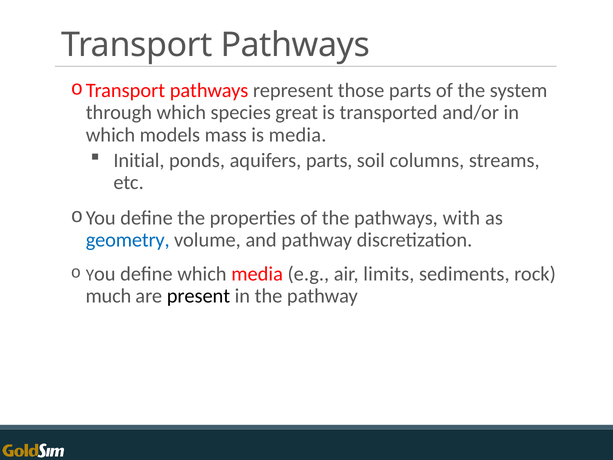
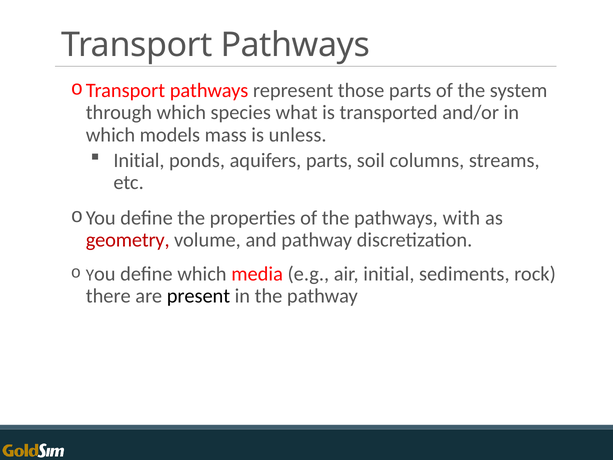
great: great -> what (297, 113)
is media: media -> unless (298, 135)
geometry colour: blue -> red (128, 240)
air limits: limits -> initial (389, 274)
much: much -> there (108, 296)
